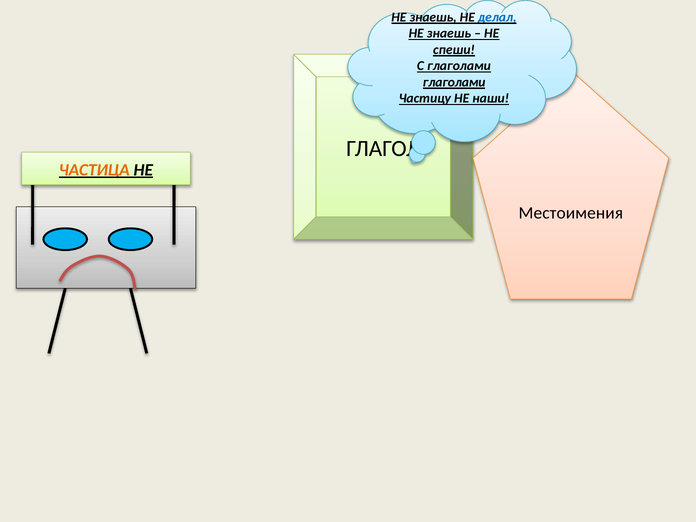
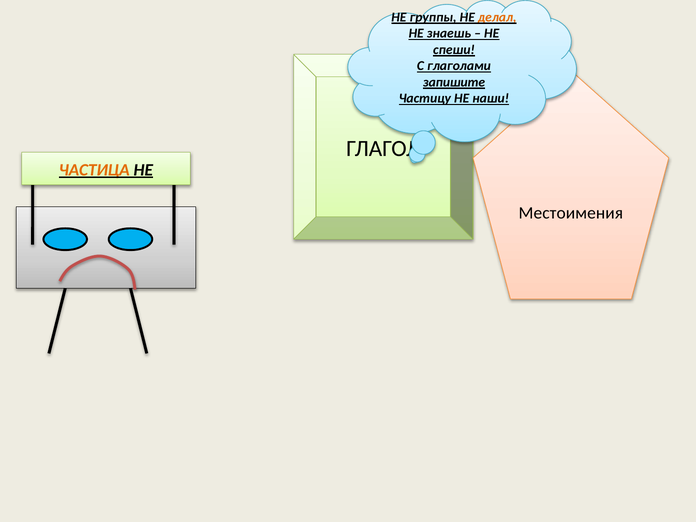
знаешь: знаешь -> группы (433, 17)
делал colour: blue -> orange (497, 17)
глаголами: глаголами -> запишите (454, 82)
